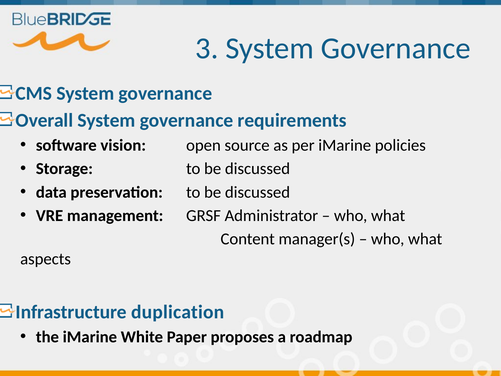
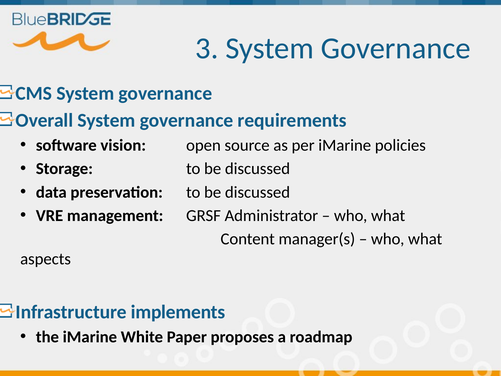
duplication: duplication -> implements (178, 312)
